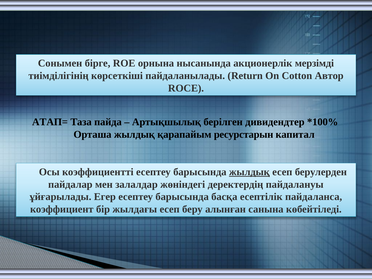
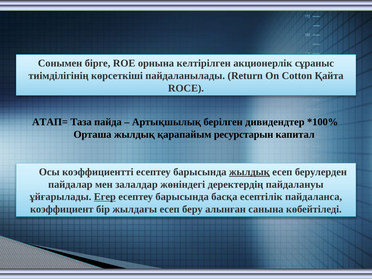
нысанында: нысанында -> келтірілген (204, 63)
мерзімді: мерзімді -> сұраныс (314, 63)
Автор: Автор -> Қайта (329, 76)
Егер underline: none -> present (105, 197)
